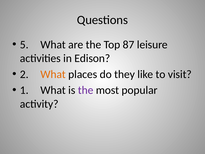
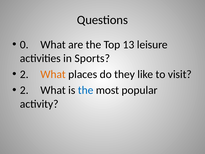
5: 5 -> 0 (24, 45)
87: 87 -> 13 (129, 45)
Edison: Edison -> Sports (92, 58)
1: 1 -> 2 (24, 90)
the colour: purple -> blue (86, 90)
